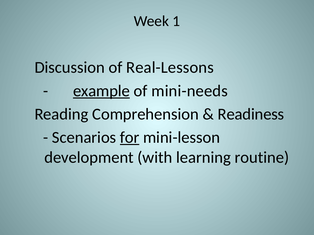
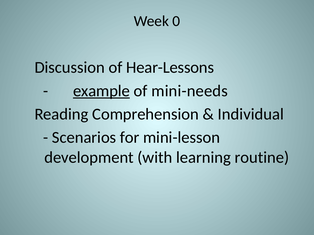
1: 1 -> 0 (176, 21)
Real-Lessons: Real-Lessons -> Hear-Lessons (170, 68)
Readiness: Readiness -> Individual (251, 114)
for underline: present -> none (130, 138)
